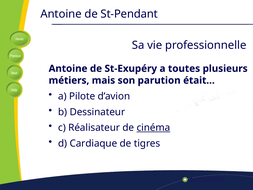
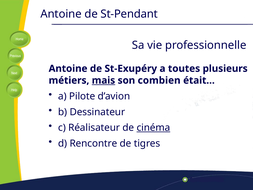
mais underline: none -> present (103, 80)
parution: parution -> combien (159, 80)
Cardiaque: Cardiaque -> Rencontre (93, 143)
